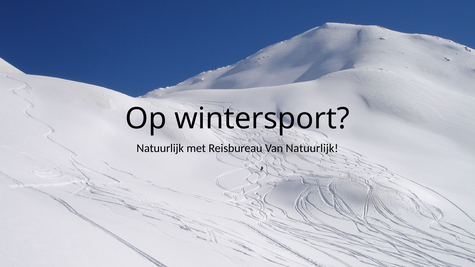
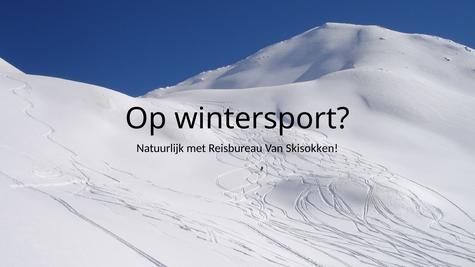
Van Natuurlijk: Natuurlijk -> Skisokken (312, 148)
